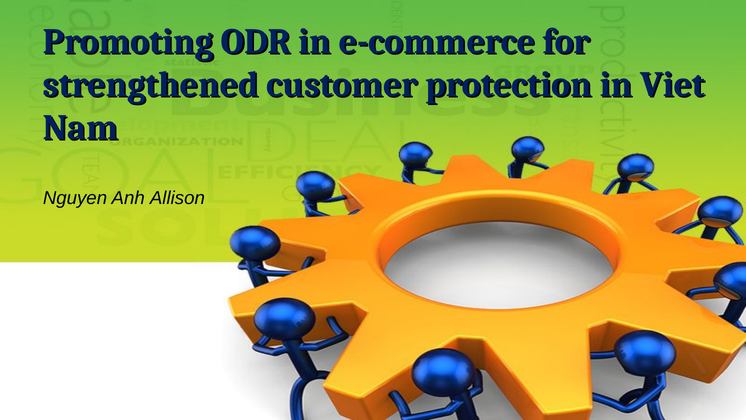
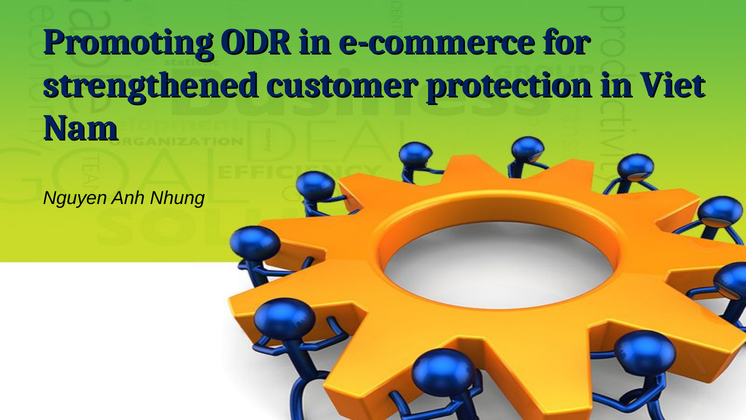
Allison: Allison -> Nhung (177, 198)
